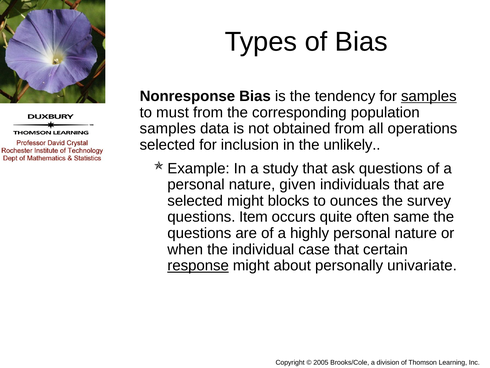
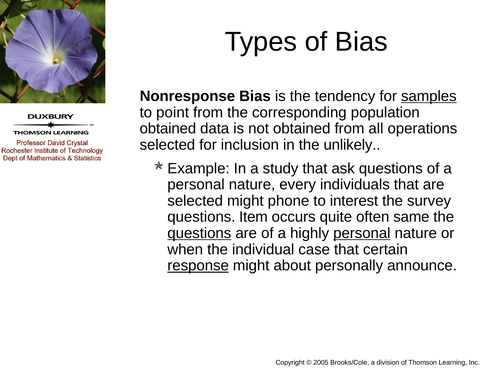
must: must -> point (173, 112)
samples: samples -> obtained (168, 128)
given: given -> every (298, 184)
blocks: blocks -> phone (288, 201)
ounces: ounces -> interest (354, 201)
questions underline: none -> present (199, 233)
personal underline: none -> present (362, 233)
univariate: univariate -> announce (422, 265)
